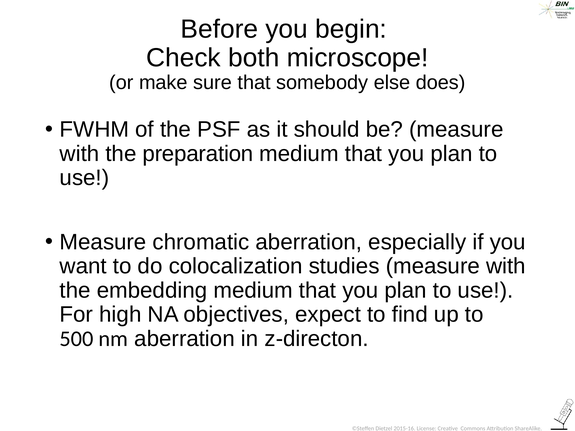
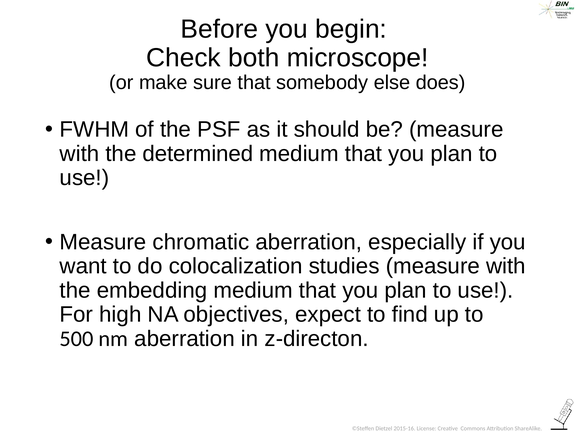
preparation: preparation -> determined (198, 154)
